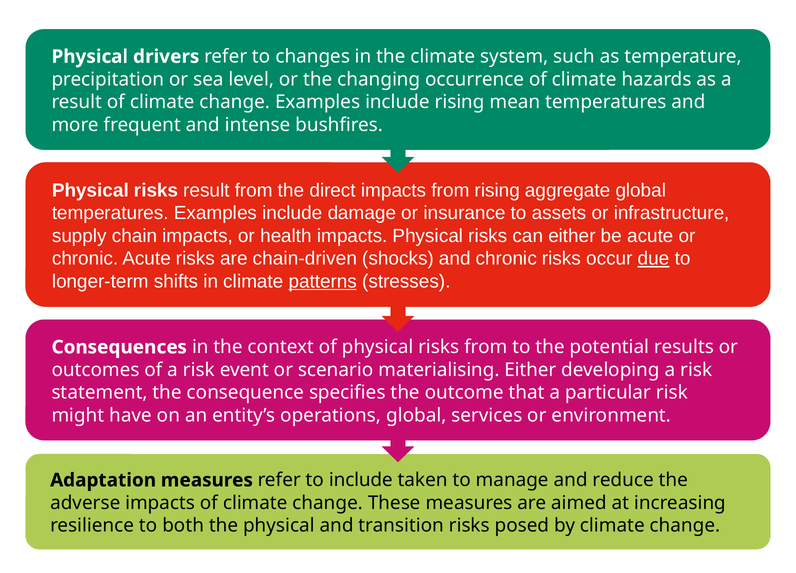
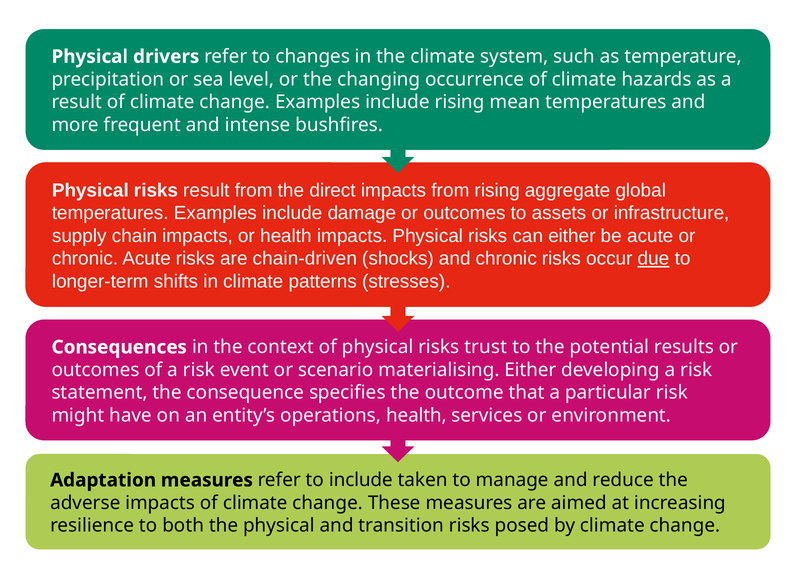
damage or insurance: insurance -> outcomes (464, 213)
patterns underline: present -> none (323, 281)
risks from: from -> trust (486, 347)
operations global: global -> health (416, 415)
